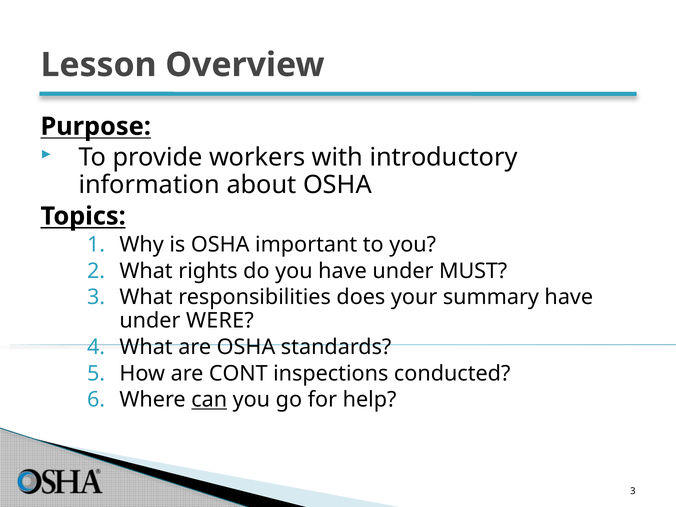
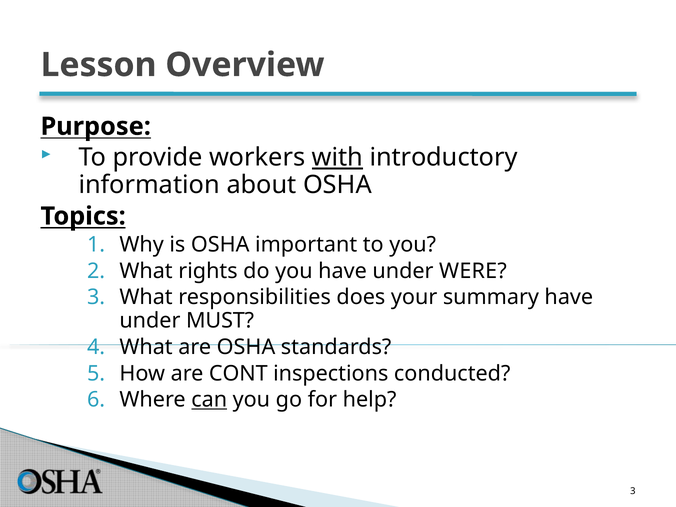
with underline: none -> present (337, 158)
MUST: MUST -> WERE (473, 271)
WERE: WERE -> MUST (220, 321)
